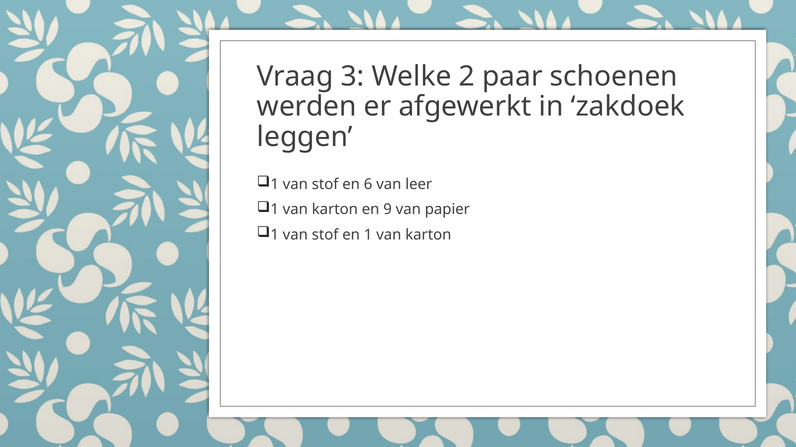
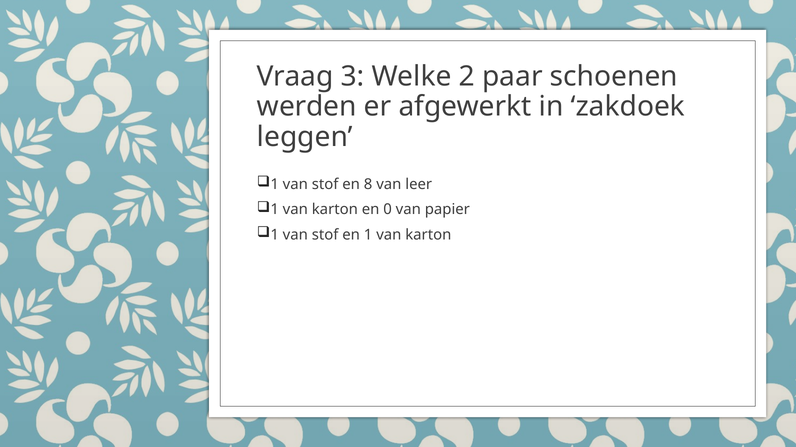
6: 6 -> 8 (368, 184)
9: 9 -> 0 (388, 210)
